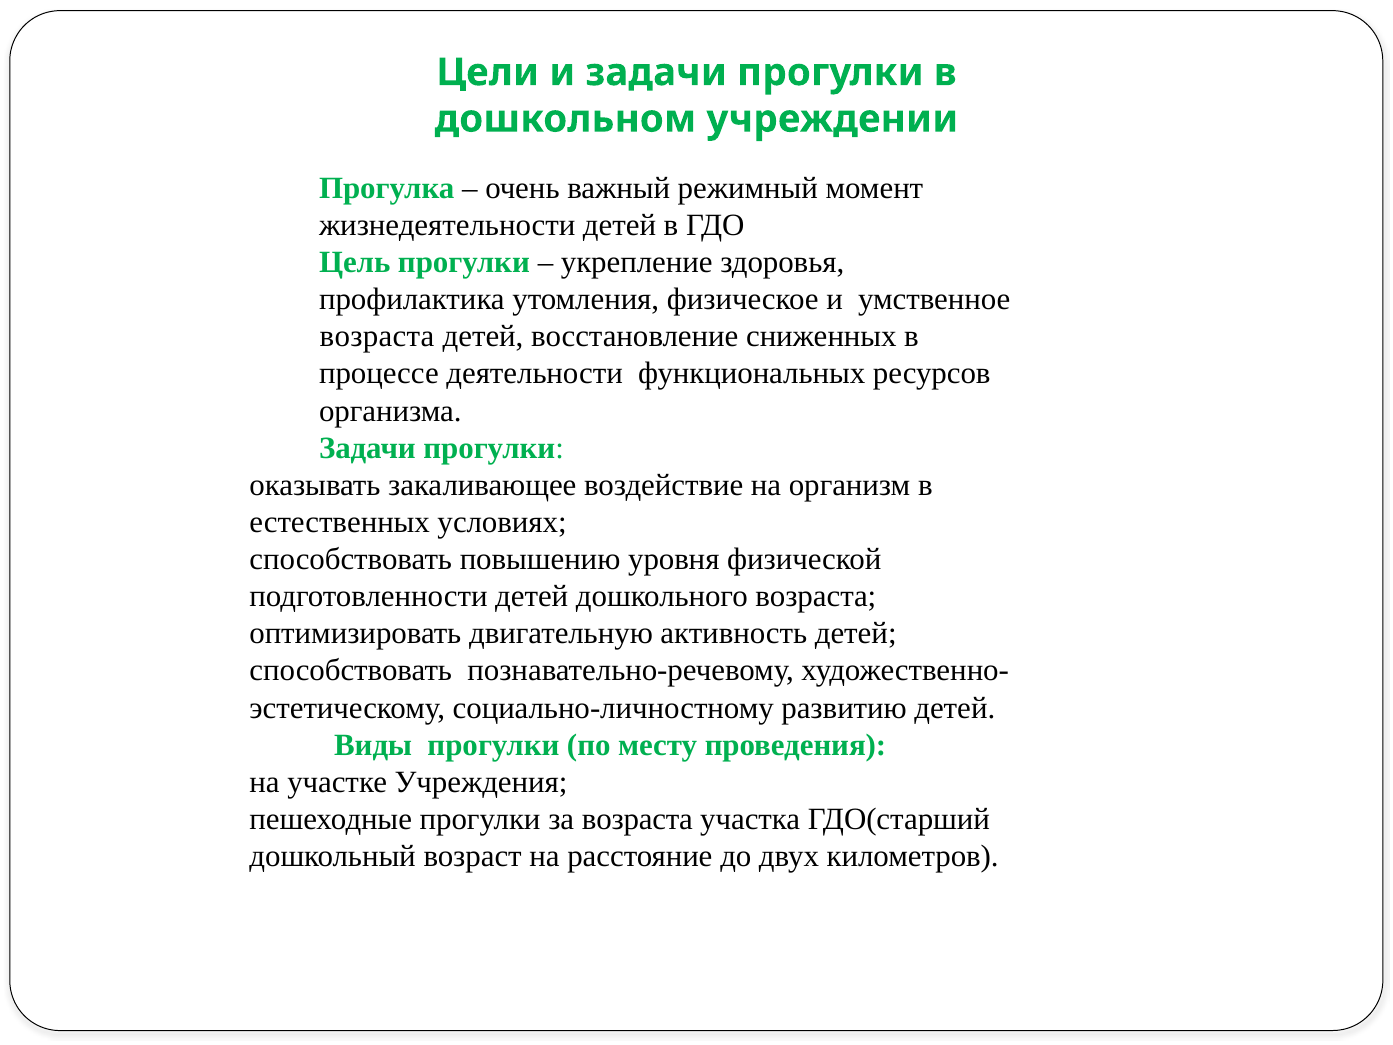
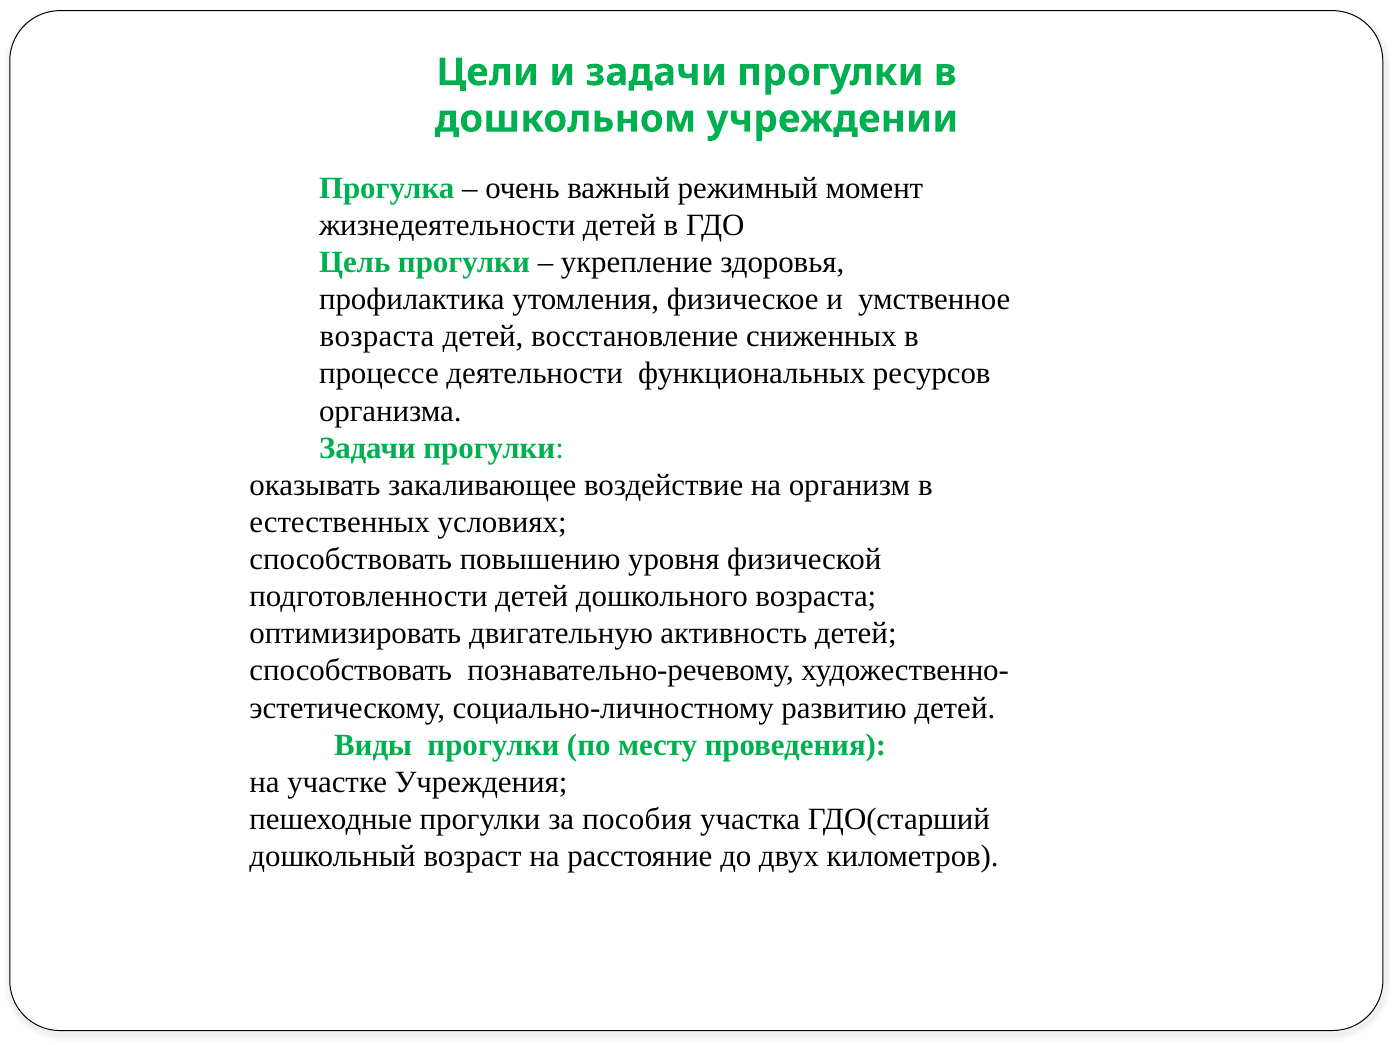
за возраста: возраста -> пособия (637, 819)
